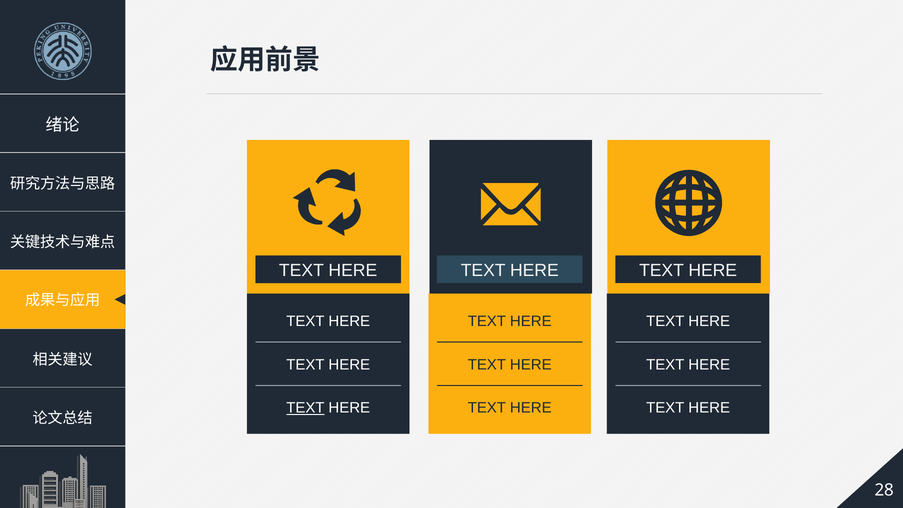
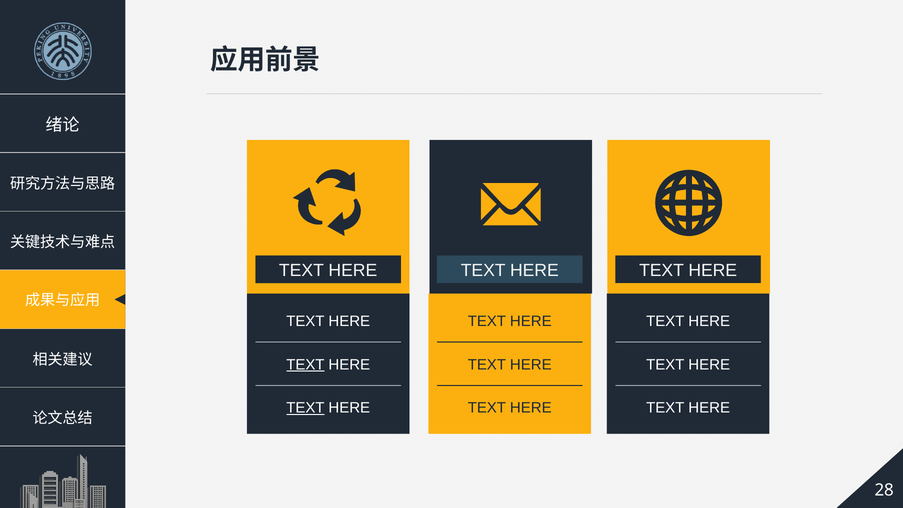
TEXT underline: none -> present (305, 365)
